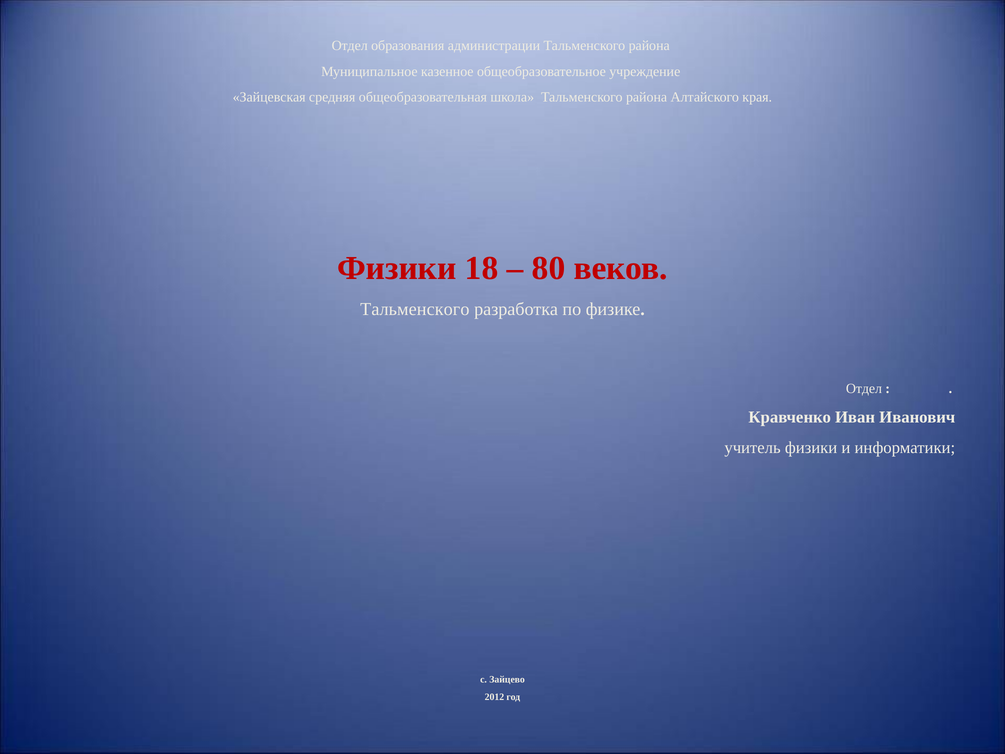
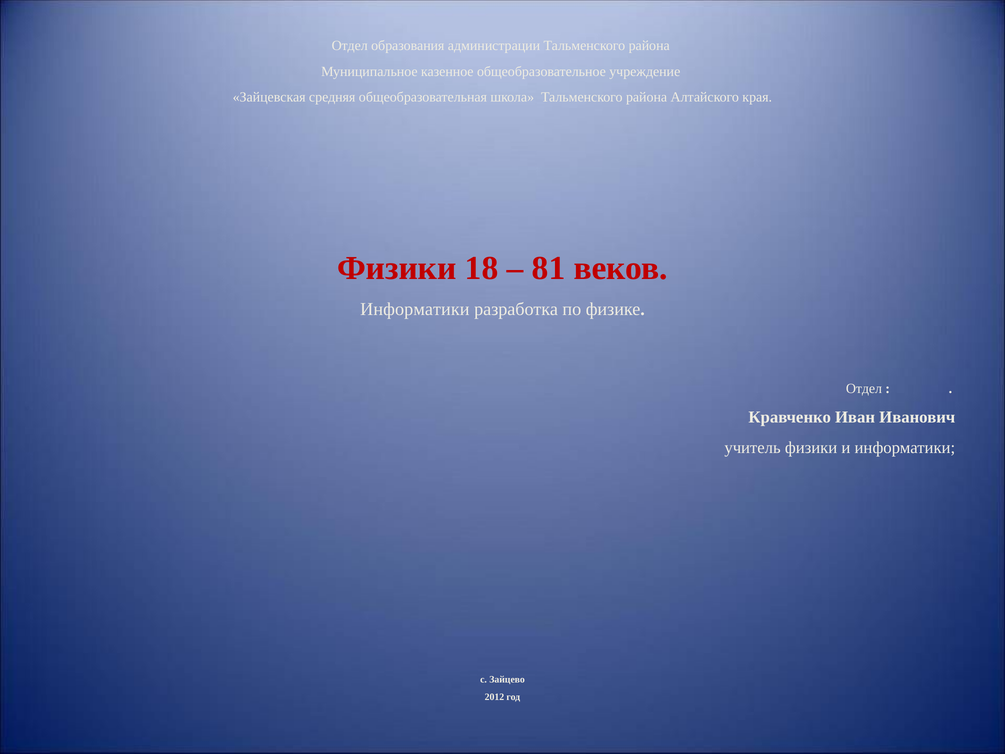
80: 80 -> 81 (549, 268)
Тальменского: Тальменского -> Информатики (415, 309)
